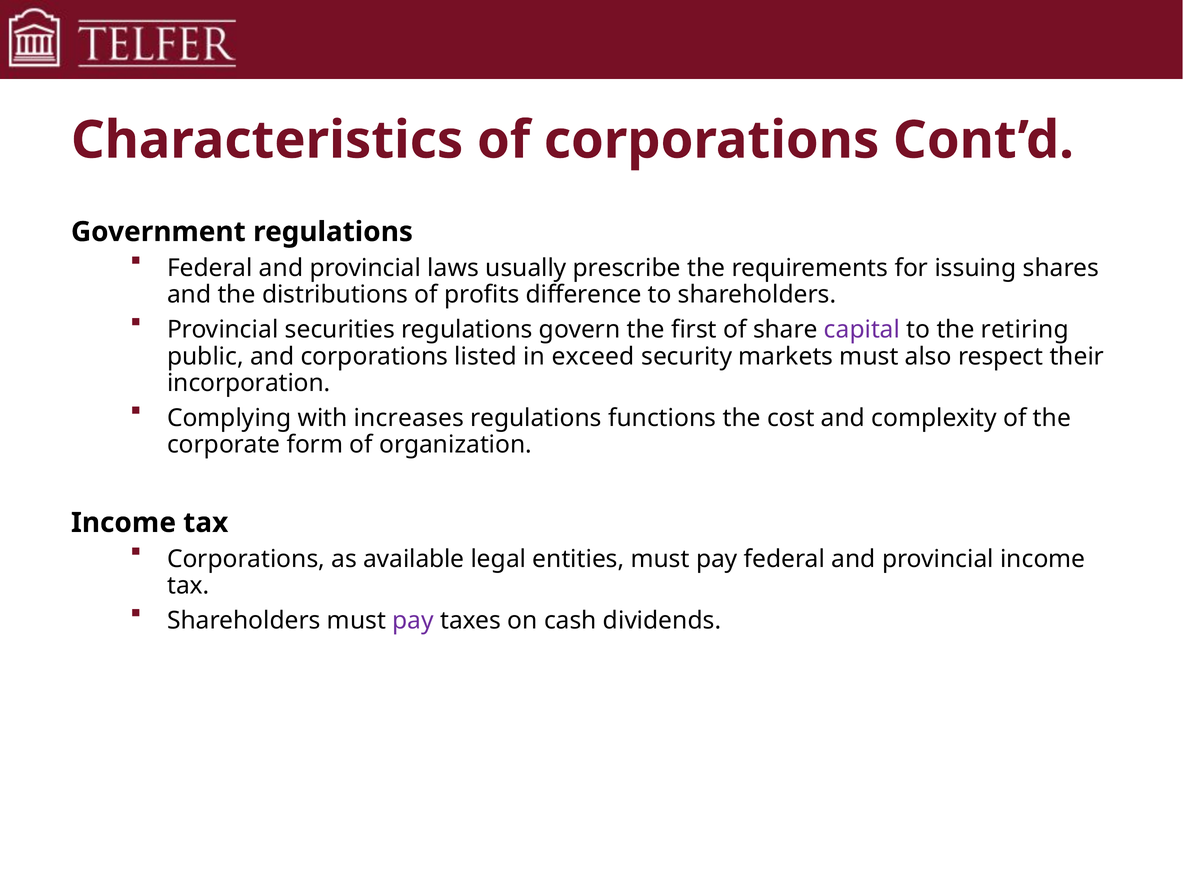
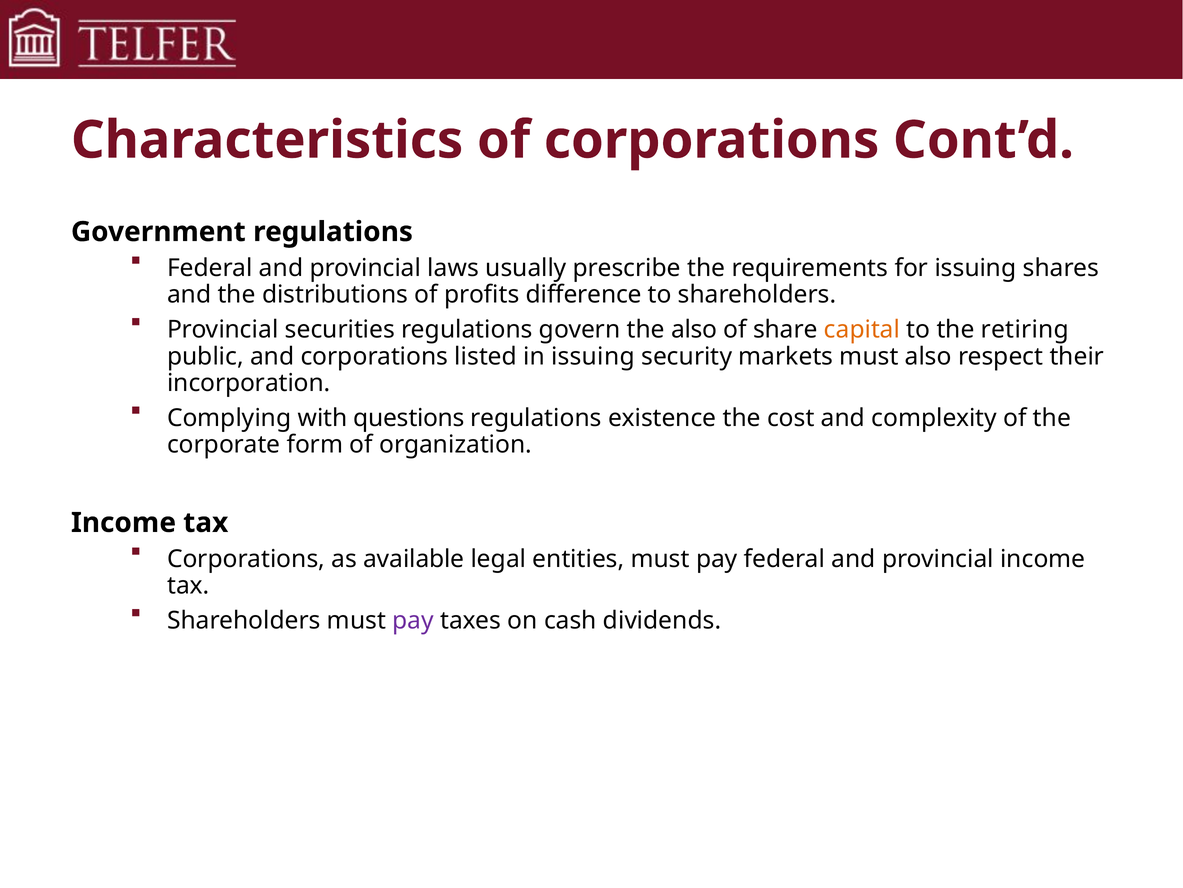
the first: first -> also (694, 329)
capital colour: purple -> orange (862, 329)
in exceed: exceed -> issuing (593, 356)
increases: increases -> questions (409, 418)
functions: functions -> existence (662, 418)
